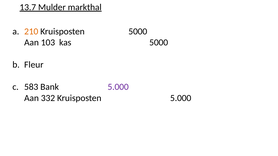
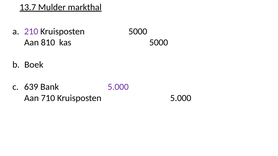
210 colour: orange -> purple (31, 32)
103: 103 -> 810 (48, 43)
Fleur: Fleur -> Boek (34, 65)
583: 583 -> 639 (31, 87)
332: 332 -> 710 (48, 98)
